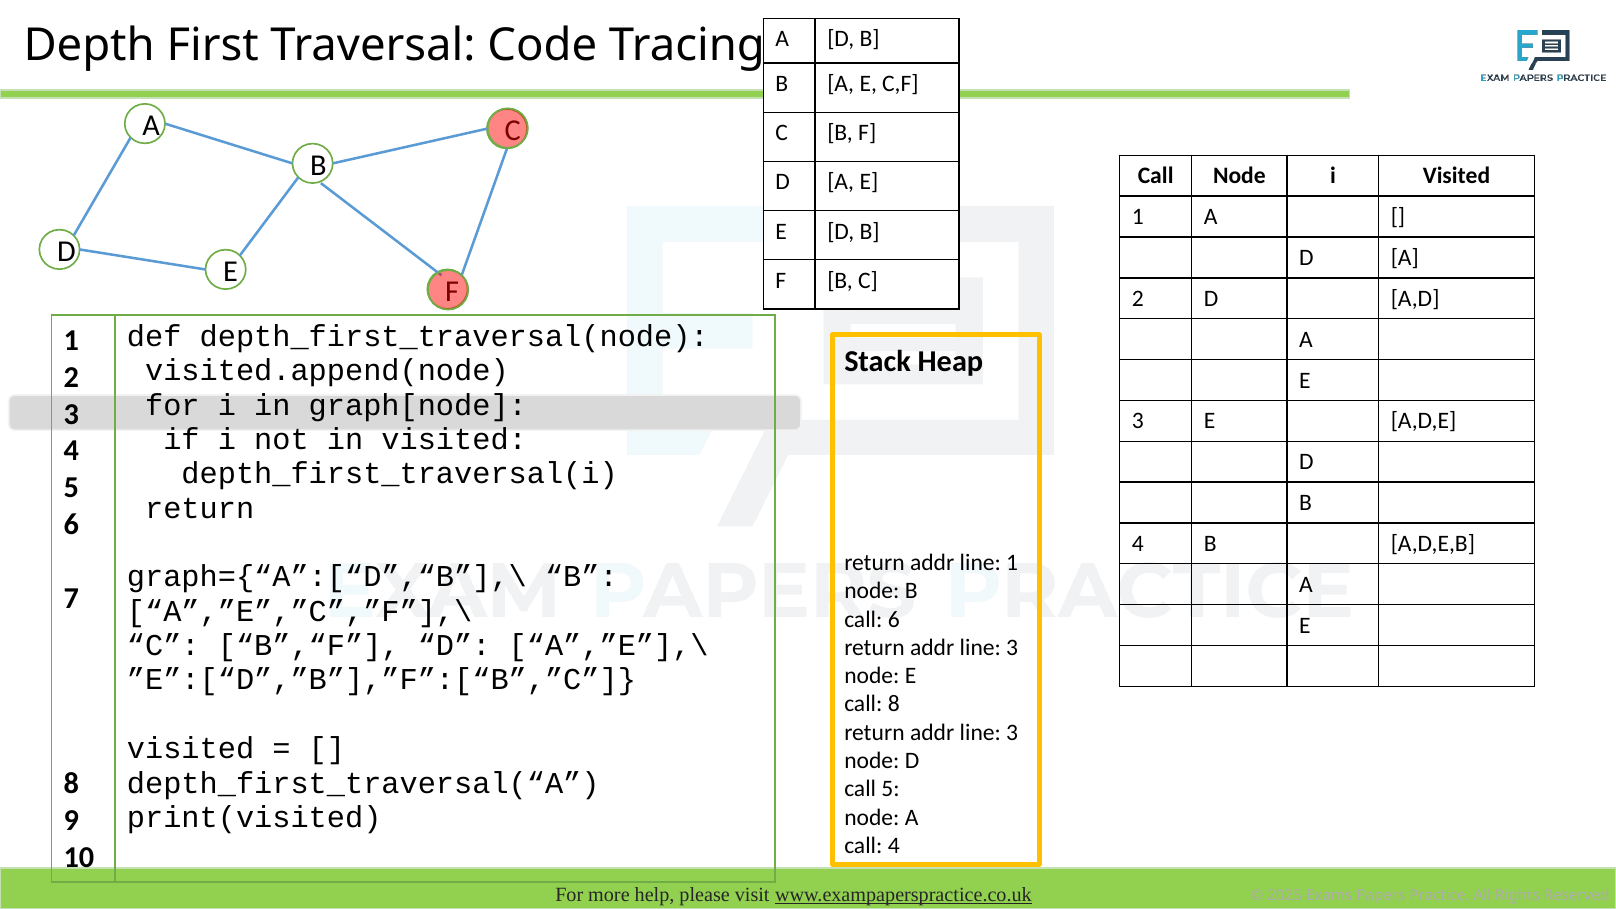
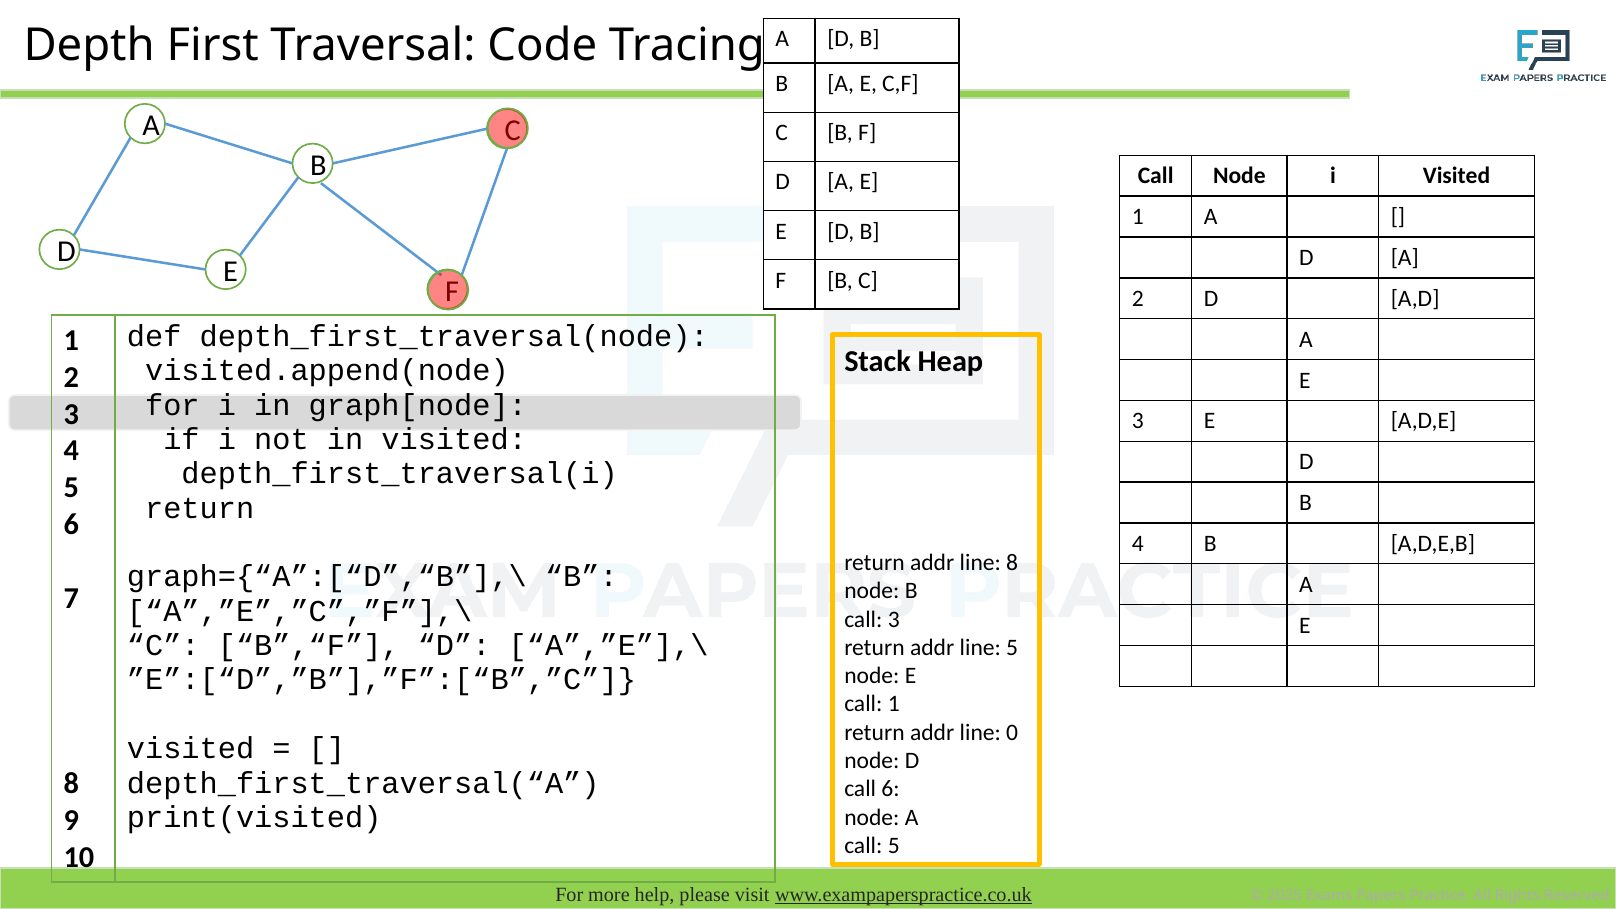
line 1: 1 -> 8 (1012, 563)
call 6: 6 -> 3 (894, 619)
3: 3 -> 5 (1012, 648)
call 8: 8 -> 1 (894, 704)
3: 3 -> 0 (1012, 732)
call 5: 5 -> 6 (891, 789)
call 4: 4 -> 5 (894, 846)
